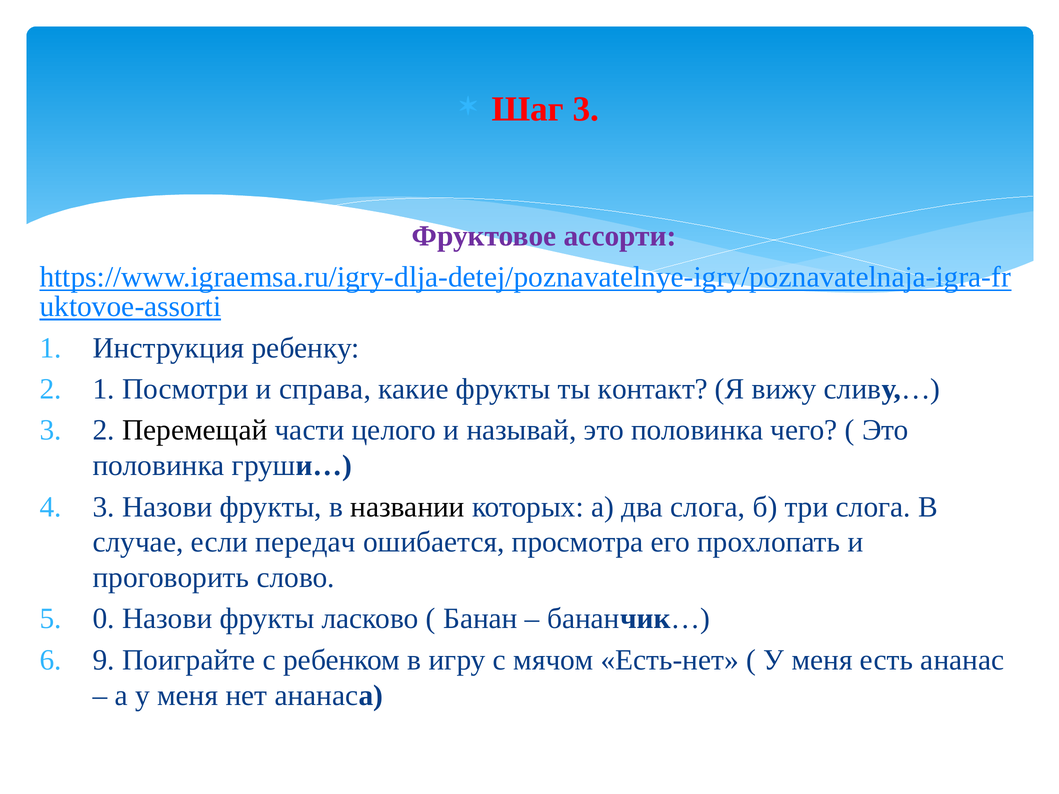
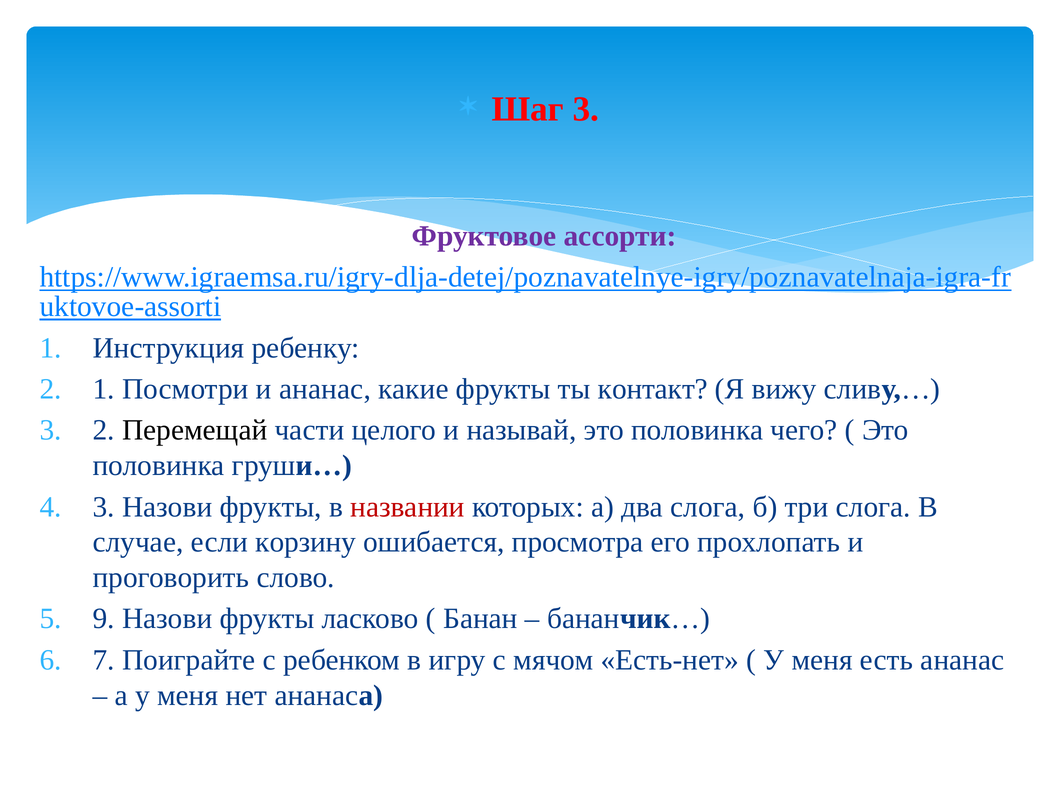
и справа: справа -> ананас (325, 389)
названии colour: black -> red (407, 507)
передач: передач -> корзину (306, 542)
0: 0 -> 9 (104, 619)
9: 9 -> 7 (104, 660)
